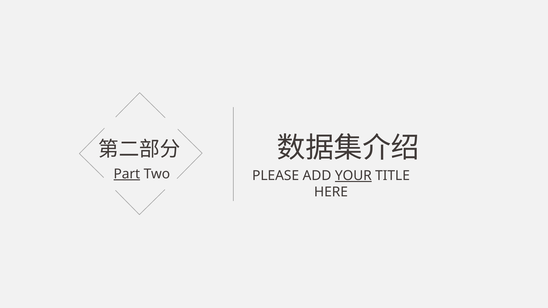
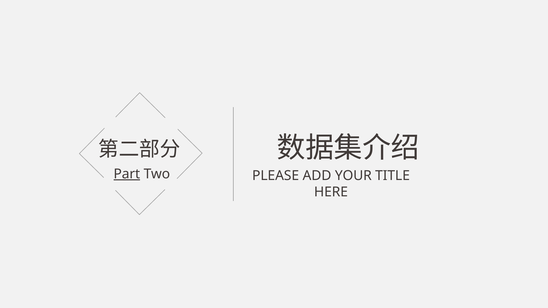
YOUR underline: present -> none (353, 176)
